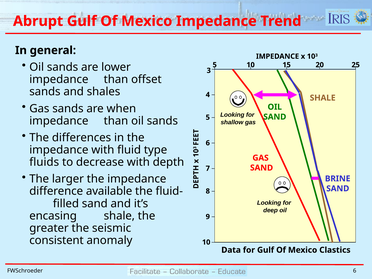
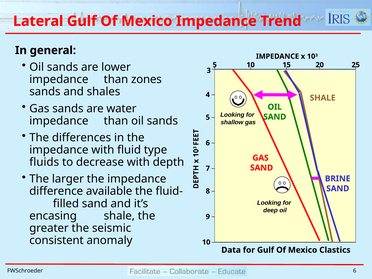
Abrupt: Abrupt -> Lateral (38, 21)
offset: offset -> zones (146, 79)
when: when -> water (121, 109)
